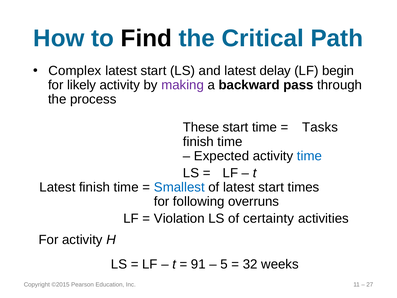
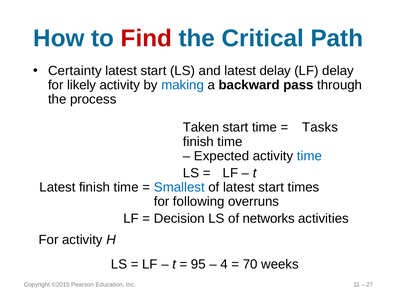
Find colour: black -> red (146, 38)
Complex: Complex -> Certainty (75, 71)
LF begin: begin -> delay (338, 71)
making colour: purple -> blue (183, 85)
These: These -> Taken (201, 127)
Violation: Violation -> Decision (179, 218)
certainty: certainty -> networks (269, 218)
91: 91 -> 95 (198, 264)
5: 5 -> 4 (224, 264)
32: 32 -> 70 (250, 264)
